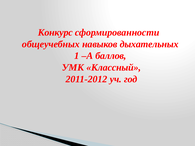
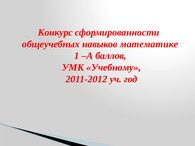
дыхательных: дыхательных -> математике (149, 44)
Классный: Классный -> Учебному (114, 68)
